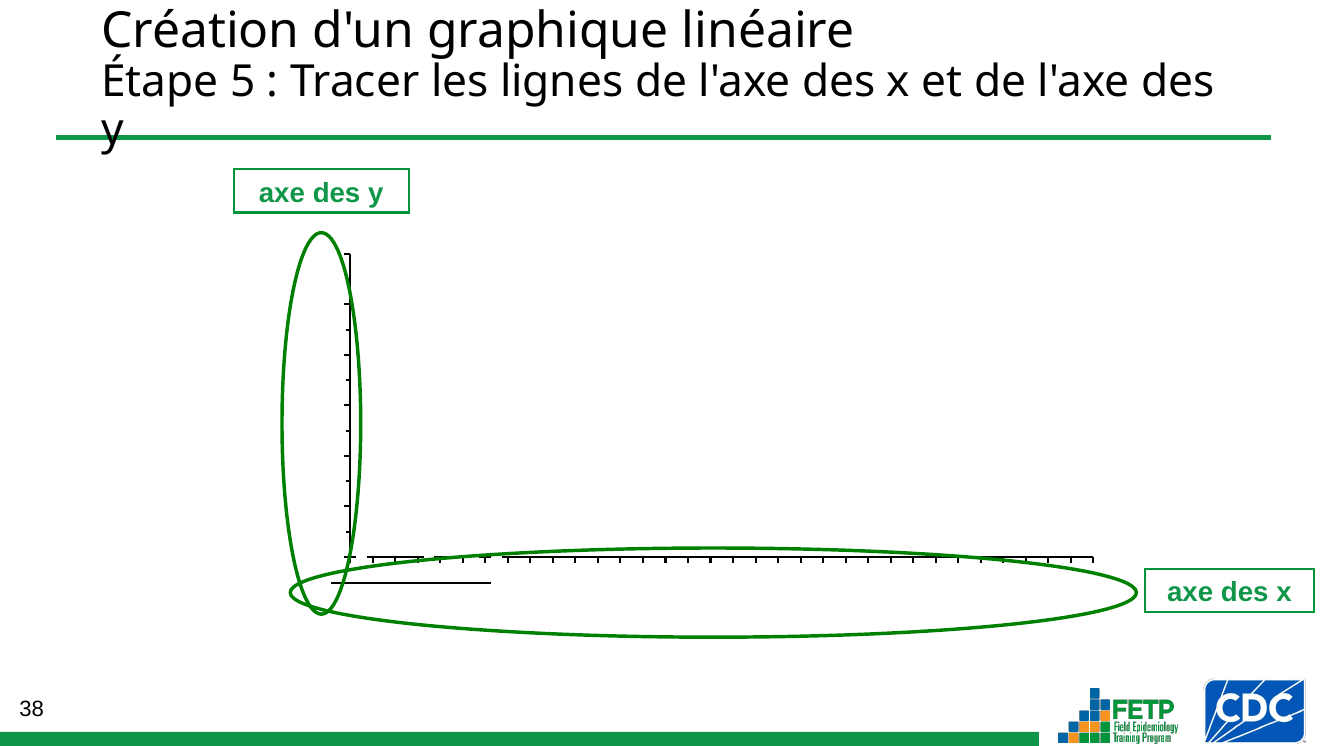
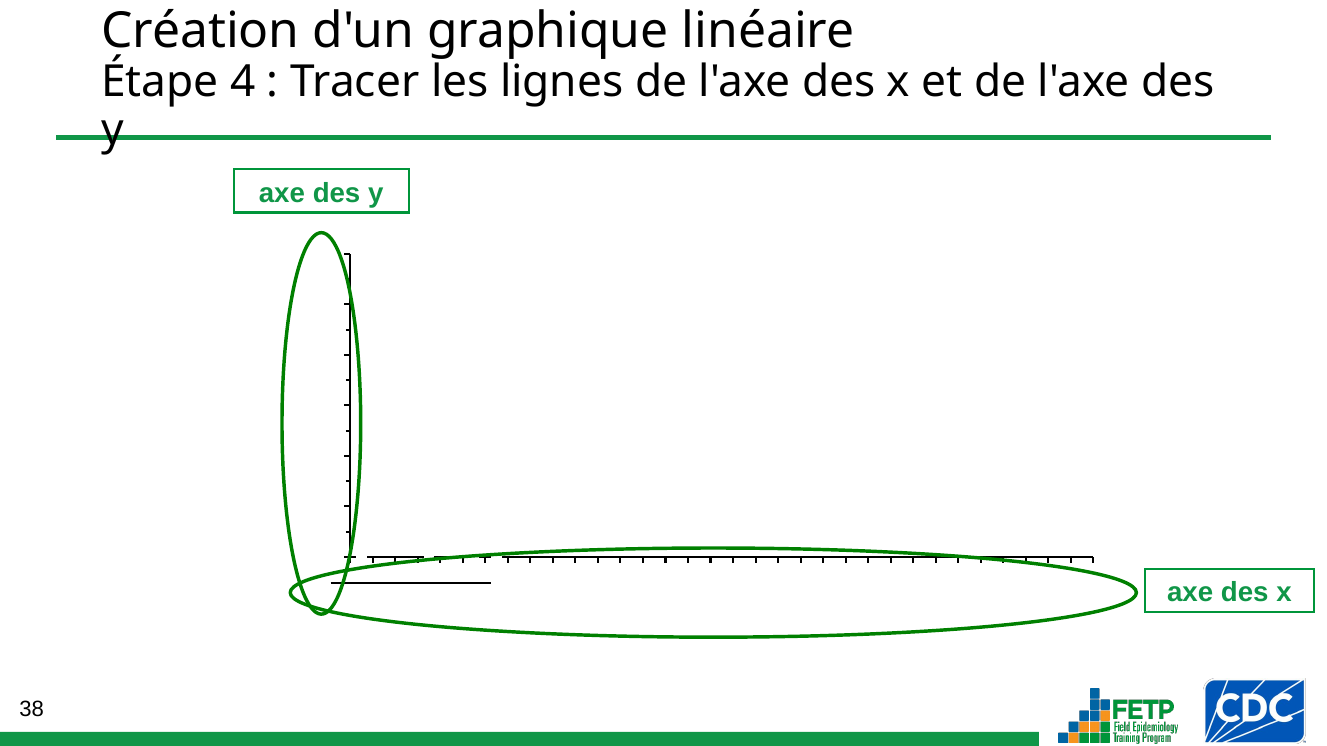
Étape 5: 5 -> 4 (243, 82)
